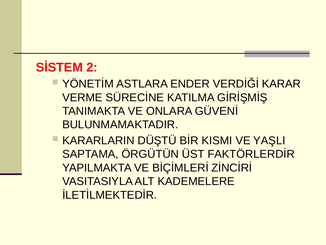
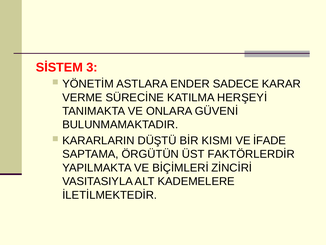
2: 2 -> 3 (92, 67)
VERDİĞİ: VERDİĞİ -> SADECE (236, 84)
GİRİŞMİŞ: GİRİŞMİŞ -> HERŞEYİ (242, 97)
YAŞLI: YAŞLI -> İFADE (269, 140)
